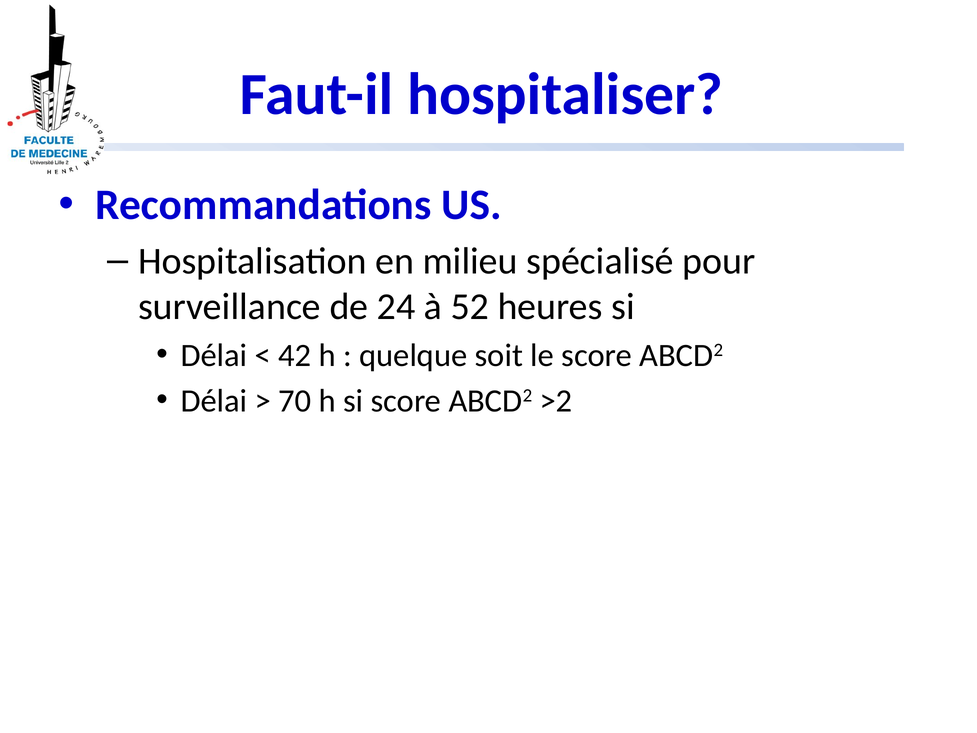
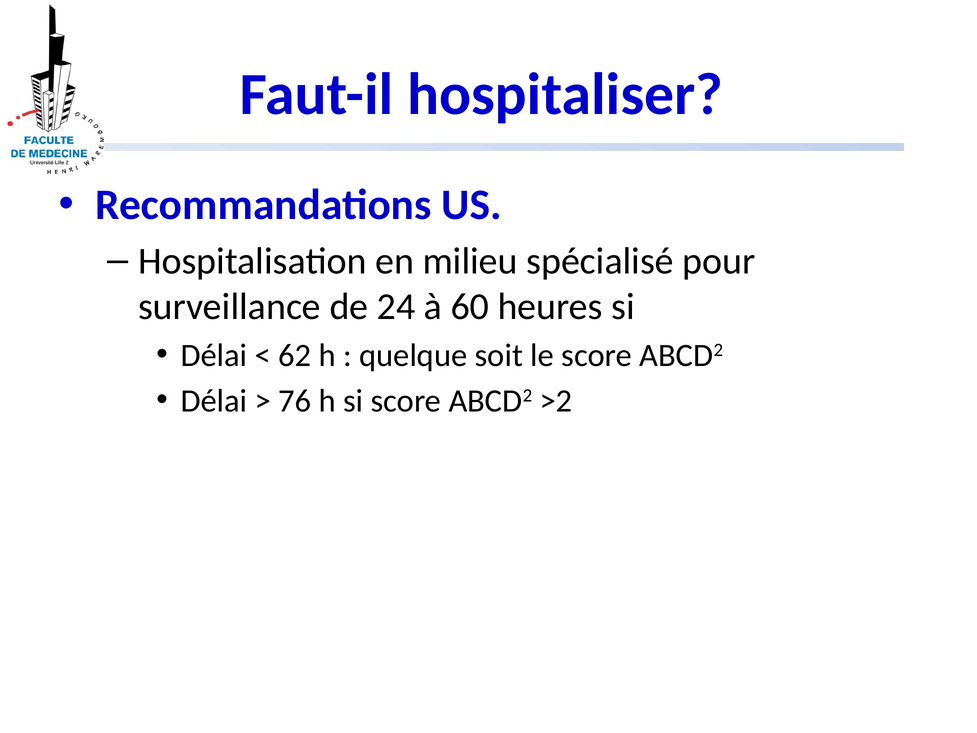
52: 52 -> 60 (470, 307)
42: 42 -> 62 (295, 355)
70: 70 -> 76 (295, 401)
